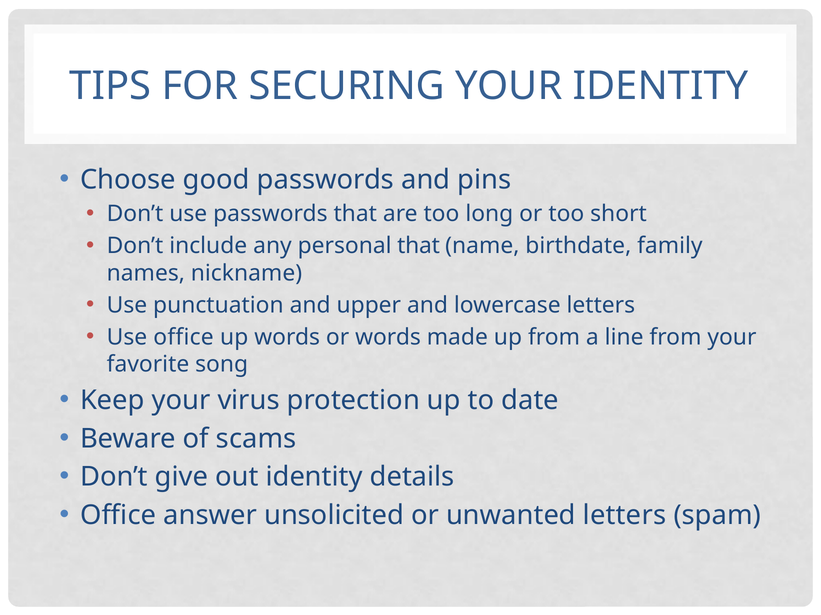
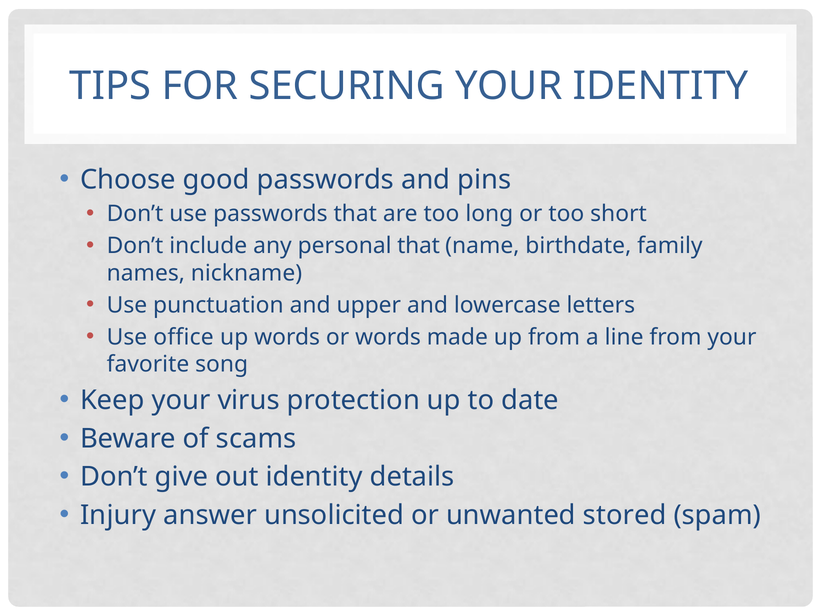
Office: Office -> Injury (118, 516)
unwanted letters: letters -> stored (625, 516)
